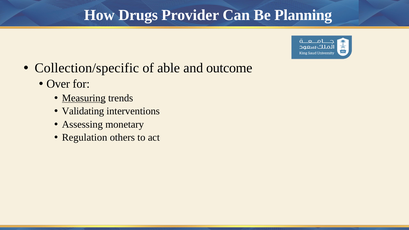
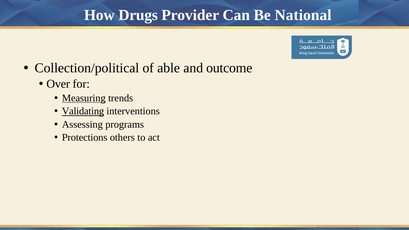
Planning: Planning -> National (303, 15)
Collection/specific: Collection/specific -> Collection/political (87, 68)
Validating underline: none -> present (83, 111)
monetary: monetary -> programs (125, 124)
Regulation: Regulation -> Protections (85, 138)
